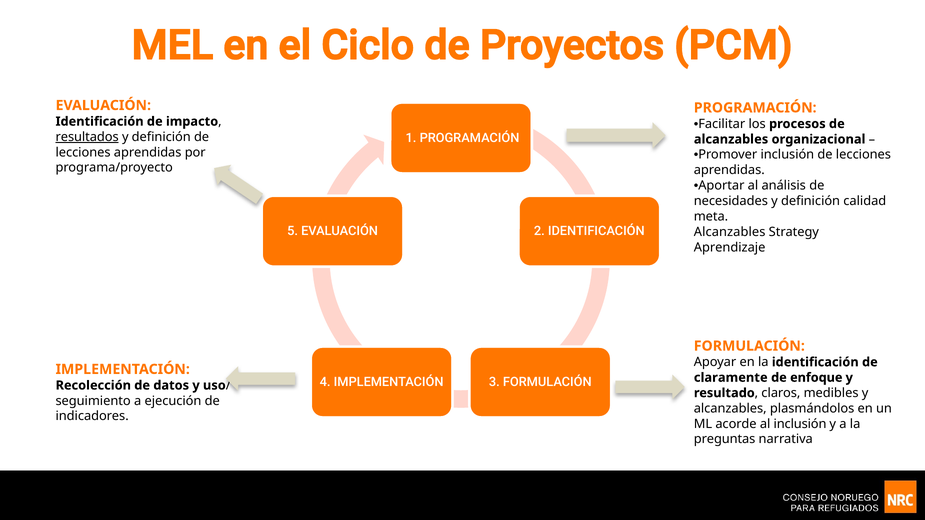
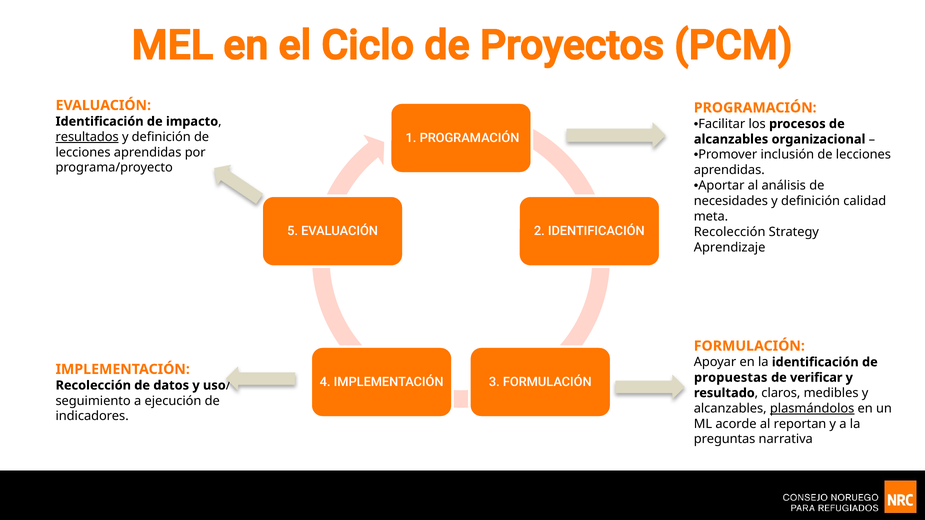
Alcanzables: Alcanzables -> Recolección (730, 232)
claramente: claramente -> propuestas (731, 378)
enfoque: enfoque -> verificar (816, 378)
plasmándolos underline: none -> present (812, 409)
al inclusión: inclusión -> reportan (800, 424)
